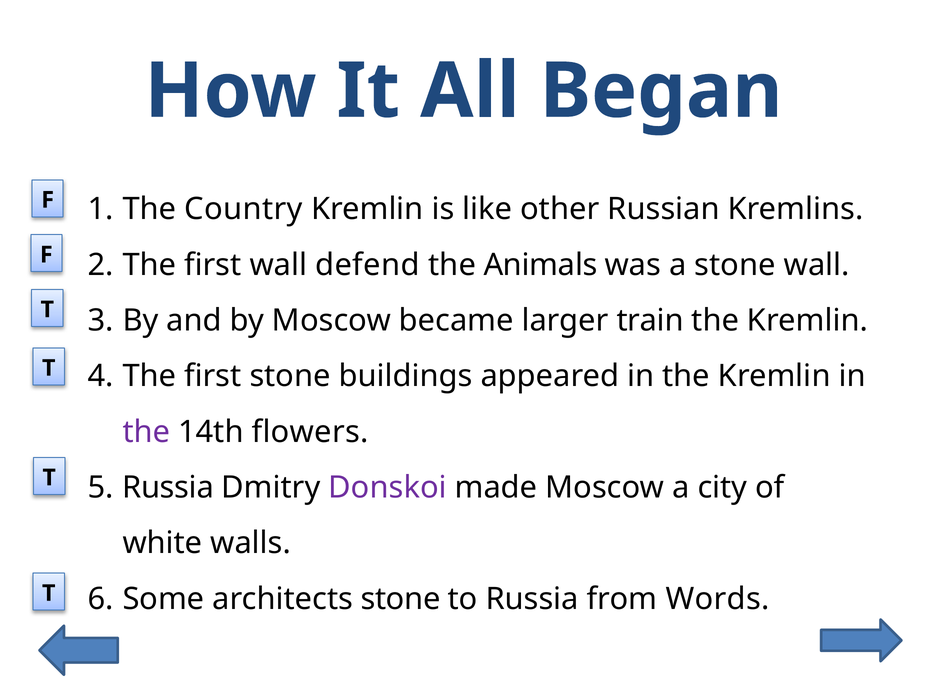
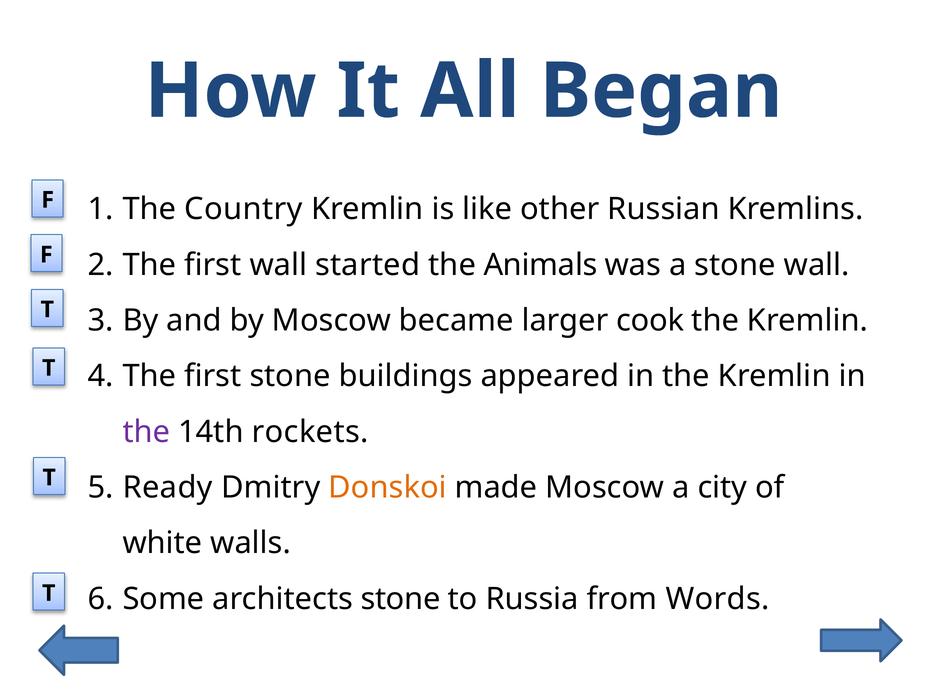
defend: defend -> started (368, 265)
train: train -> cook (650, 320)
flowers: flowers -> rockets (310, 431)
Russia: Russia -> Ready (168, 487)
Donskoi colour: purple -> orange (388, 487)
